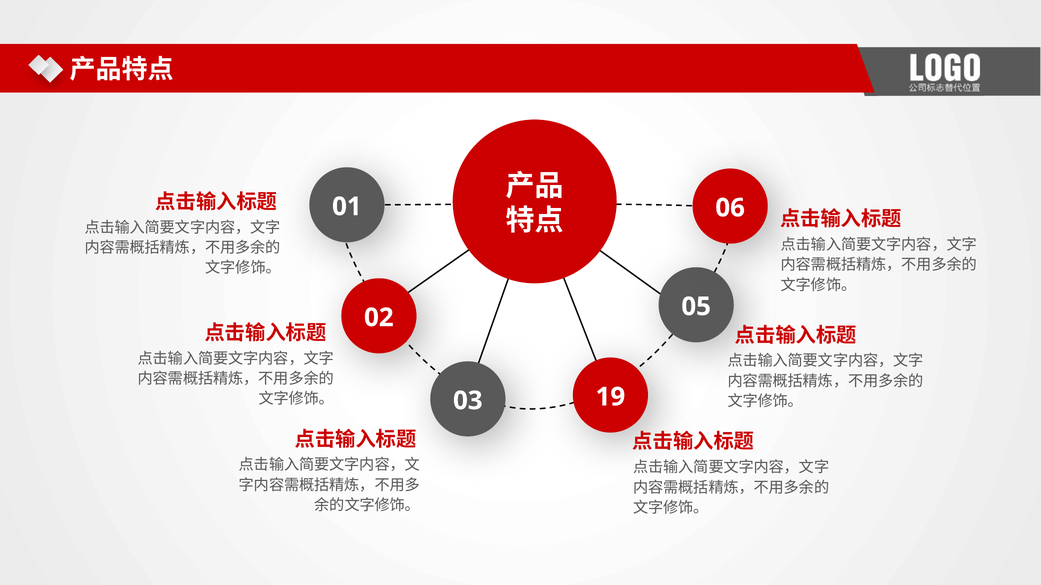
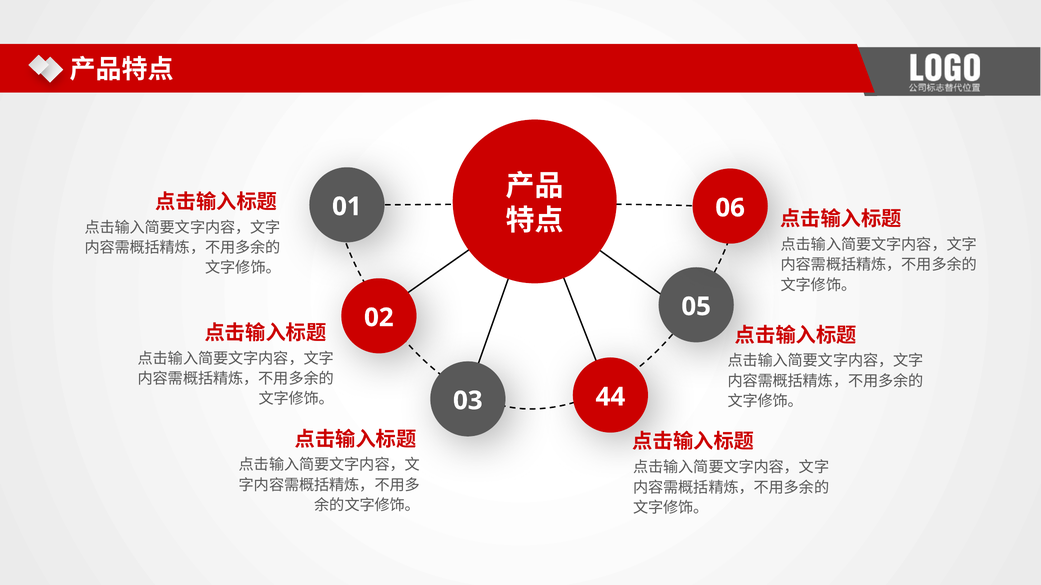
19: 19 -> 44 (610, 397)
